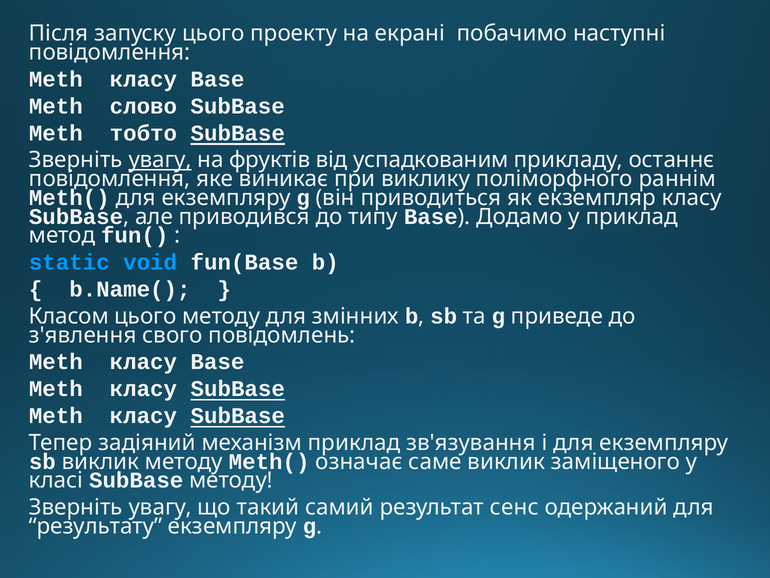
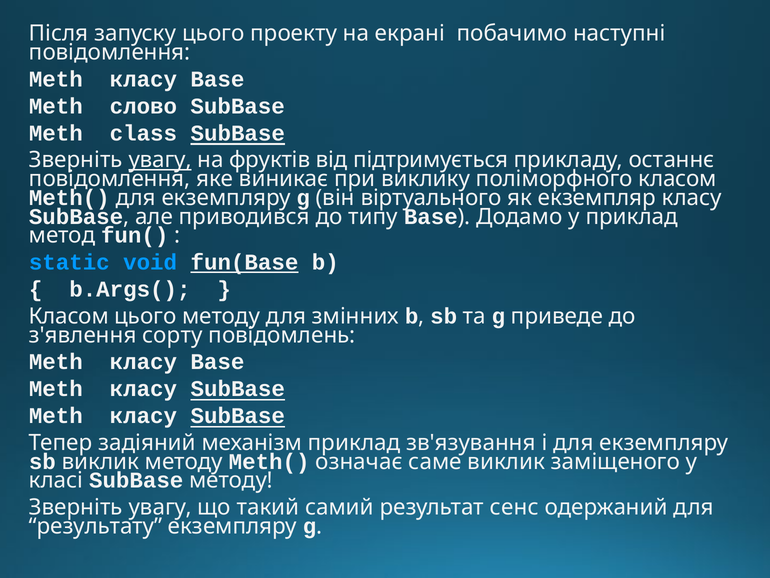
тобто: тобто -> class (143, 133)
успадкованим: успадкованим -> підтримується (431, 160)
поліморфного раннім: раннім -> класом (678, 179)
приводиться: приводиться -> віртуального (431, 198)
fun(Base underline: none -> present (244, 262)
b.Name(: b.Name( -> b.Args( (130, 289)
свого: свого -> сорту (172, 335)
